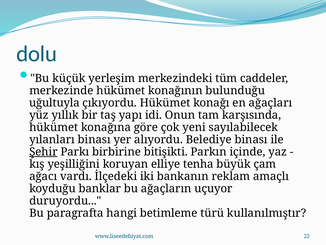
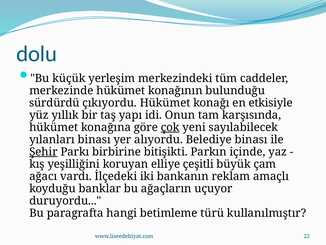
uğultuyla: uğultuyla -> sürdürdü (54, 103)
ağaçları: ağaçları -> etkisiyle (271, 103)
çok underline: none -> present (170, 127)
tenha: tenha -> çeşitli (198, 164)
